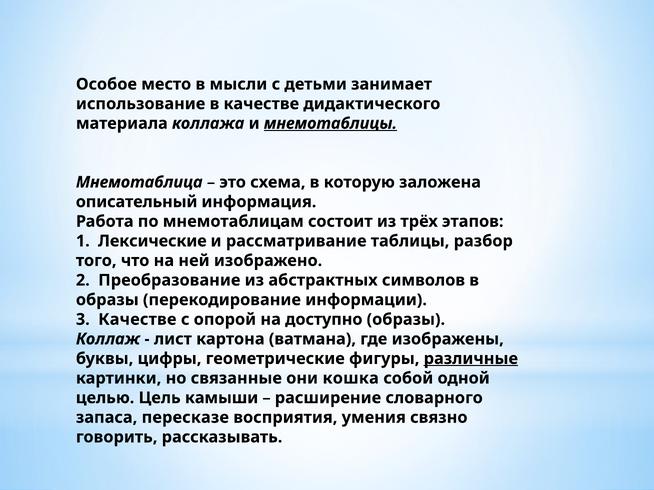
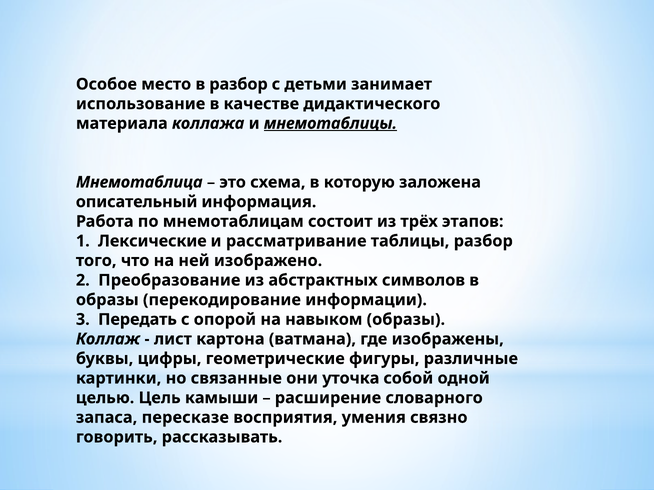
в мысли: мысли -> разбор (239, 84)
3 Качестве: Качестве -> Передать (138, 320)
доступно: доступно -> навыком (324, 320)
различные underline: present -> none (471, 359)
кошка: кошка -> уточка (351, 379)
